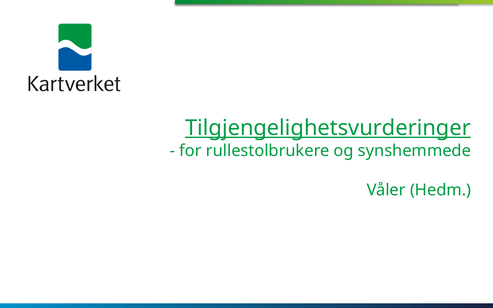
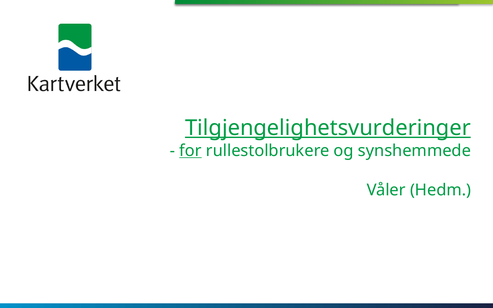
for underline: none -> present (191, 151)
